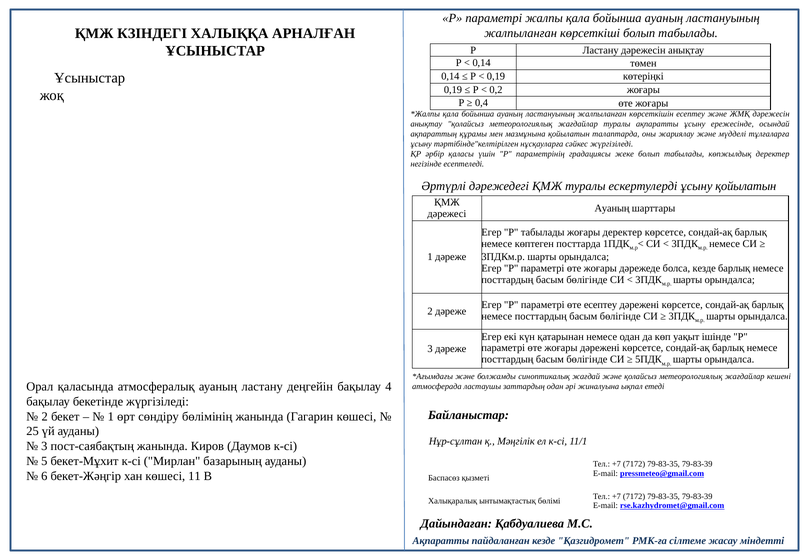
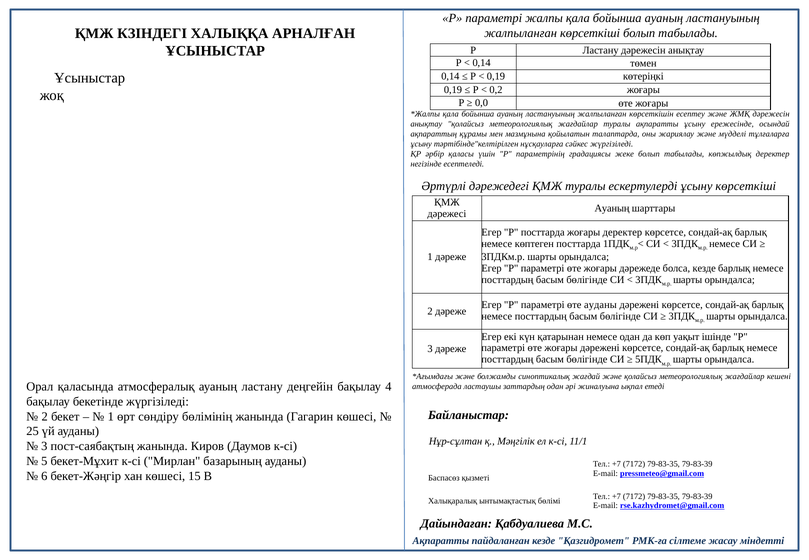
0,4: 0,4 -> 0,0 (482, 103)
ұсыну қойылатын: қойылатын -> көрсеткіші (746, 186)
Р табылады: табылады -> посттарда (543, 232)
өте есептеу: есептеу -> ауданы (600, 305)
11: 11 -> 15 (194, 476)
